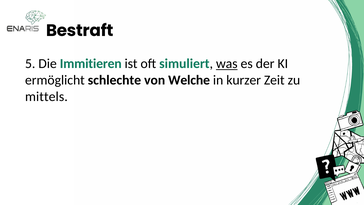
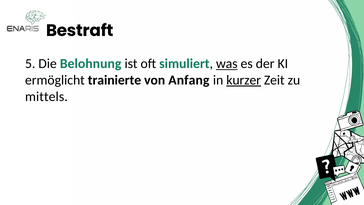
Immitieren: Immitieren -> Belohnung (91, 64)
schlechte: schlechte -> trainierte (114, 80)
Welche: Welche -> Anfang (189, 80)
kurzer underline: none -> present (244, 80)
